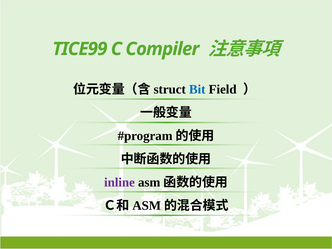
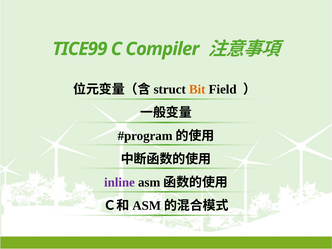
Bit colour: blue -> orange (197, 89)
